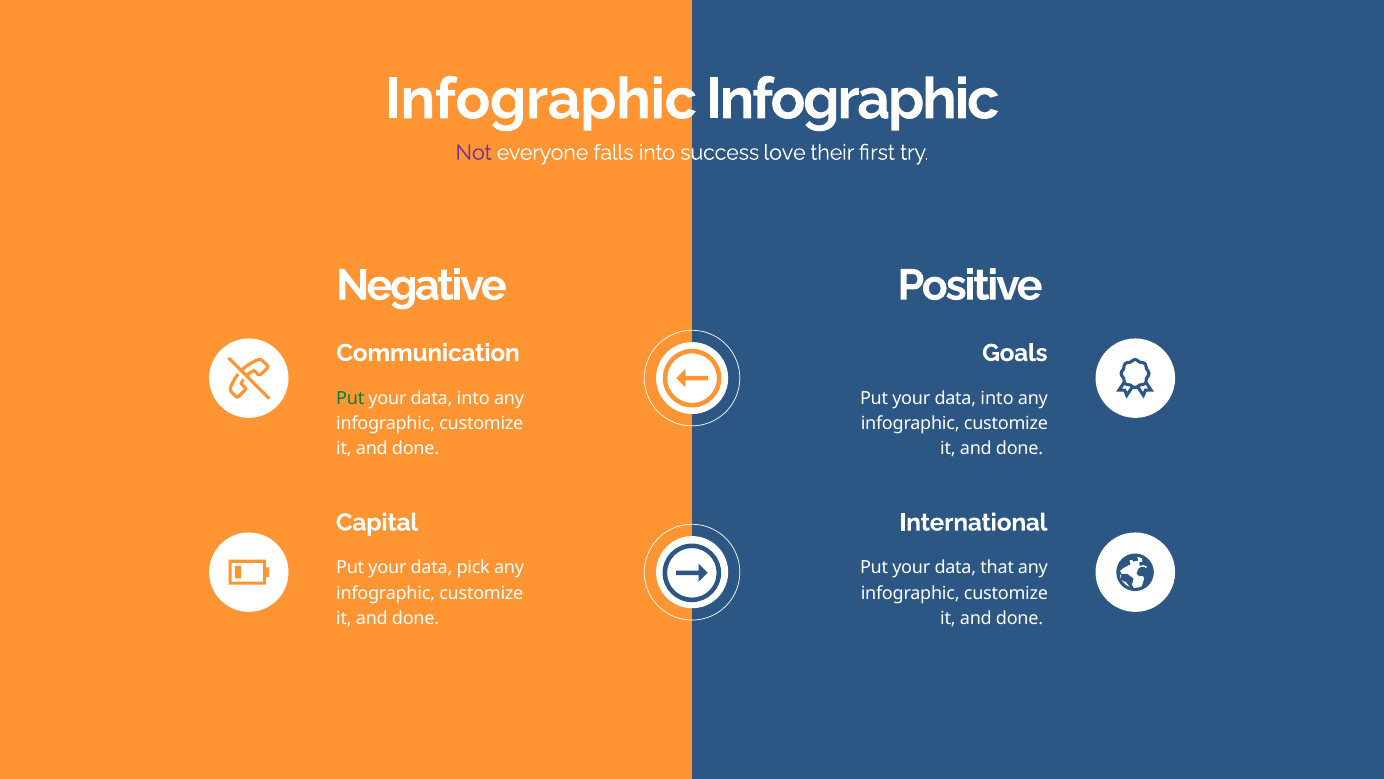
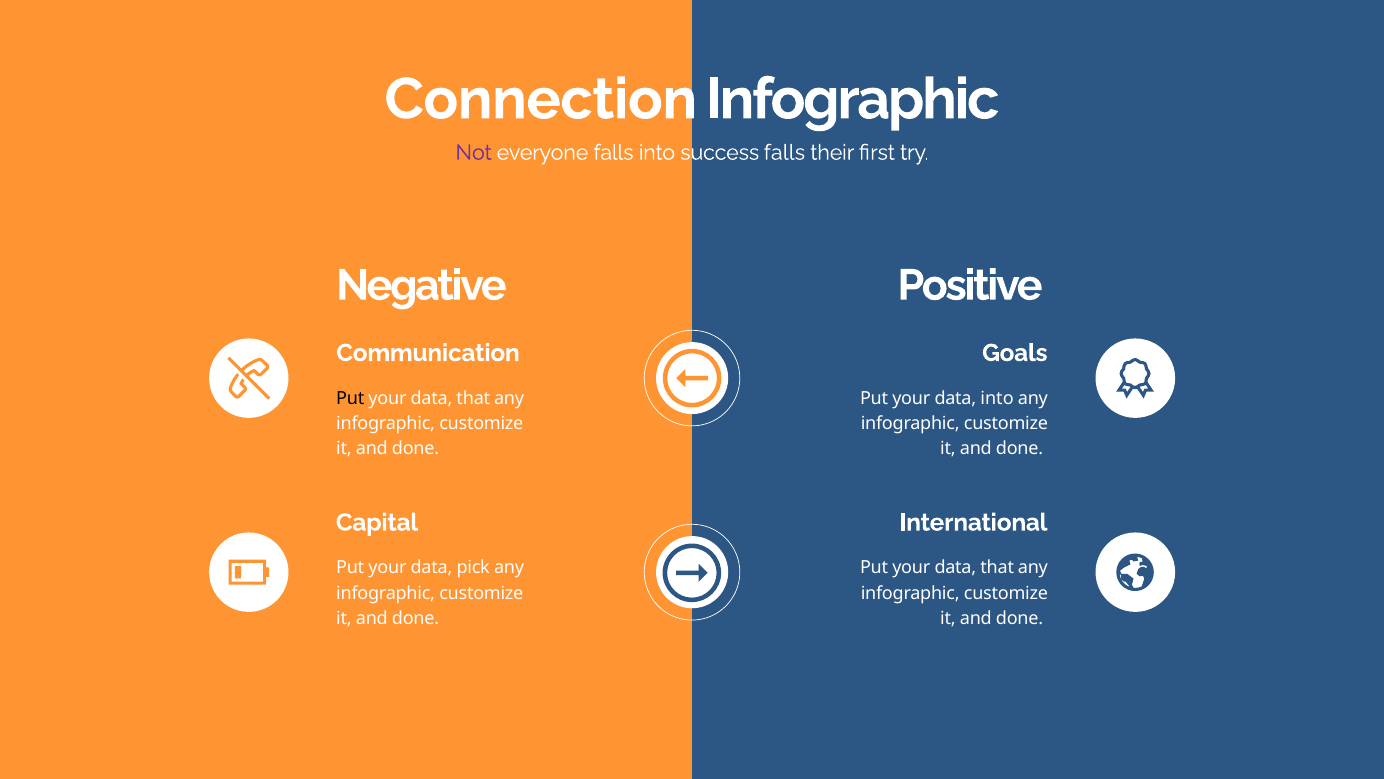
Infographic: Infographic -> Connection (541, 99)
success love: love -> falls (784, 153)
Put colour: green -> black (350, 398)
into: into -> that (473, 398)
